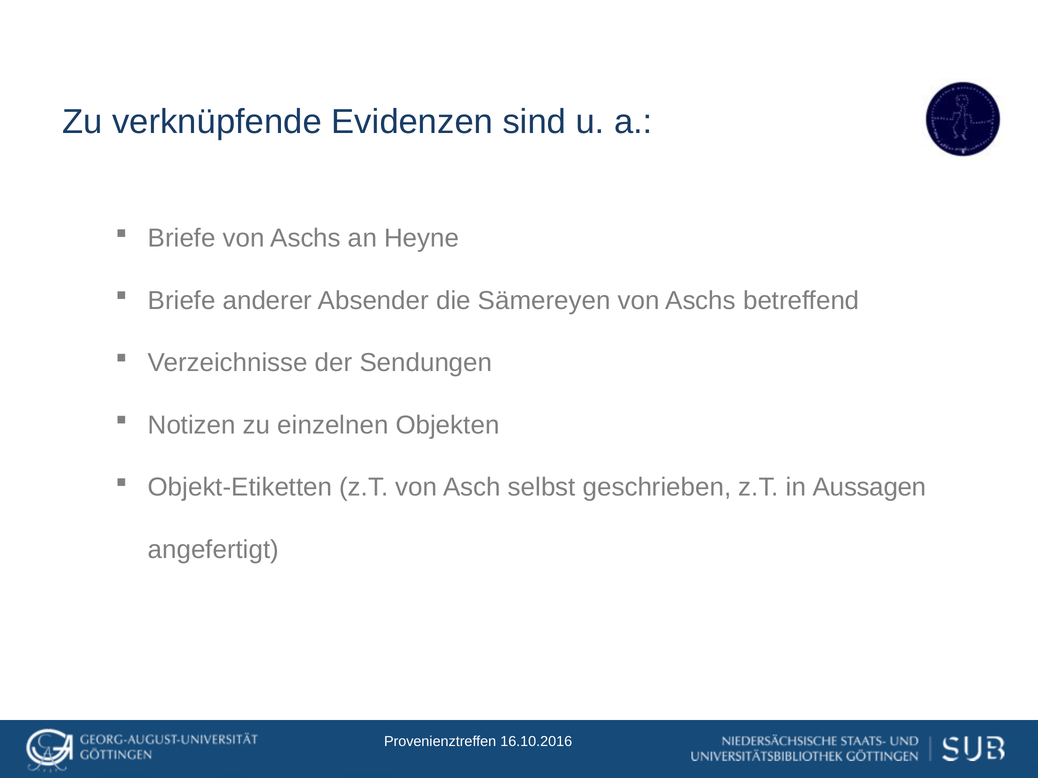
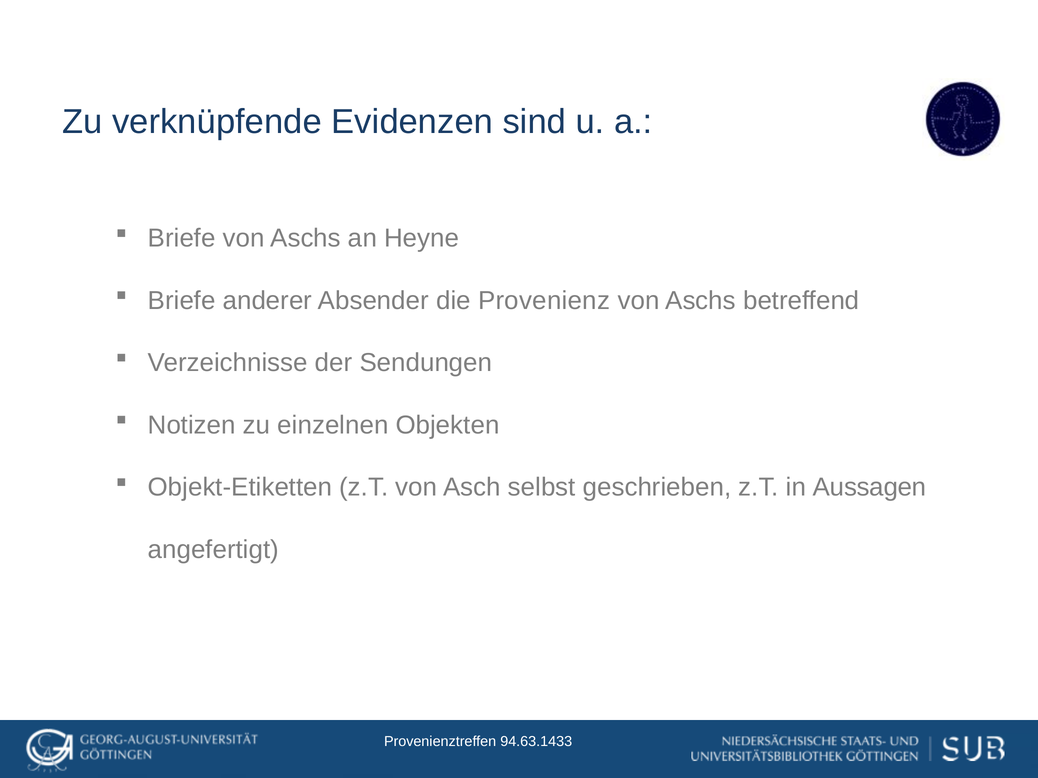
Sämereyen: Sämereyen -> Provenienz (544, 301)
16.10.2016: 16.10.2016 -> 94.63.1433 (536, 742)
